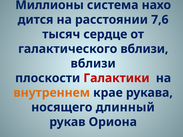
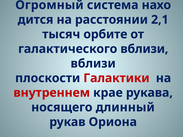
Миллионы: Миллионы -> Огромный (49, 5)
7,6: 7,6 -> 2,1 (160, 20)
сердце: сердце -> орбите (105, 34)
внутреннем colour: orange -> red (52, 93)
